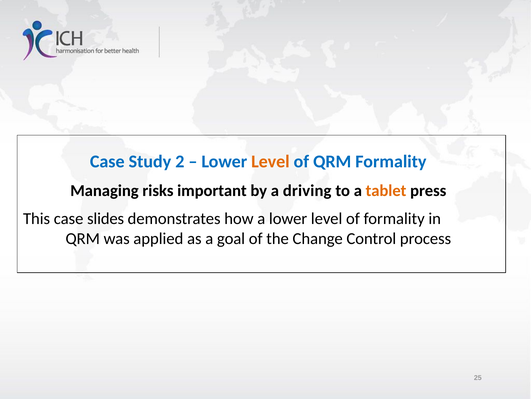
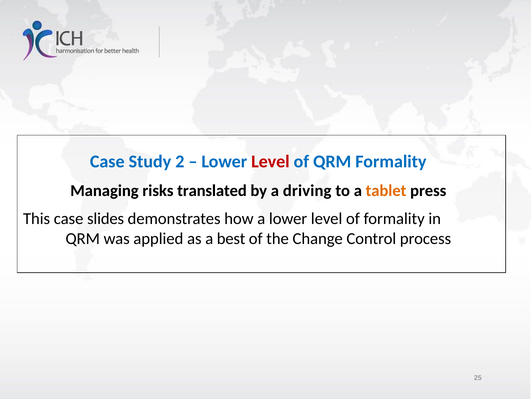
Level colour: orange -> red (270, 161)
important: important -> translated (212, 190)
goal: goal -> best (231, 238)
